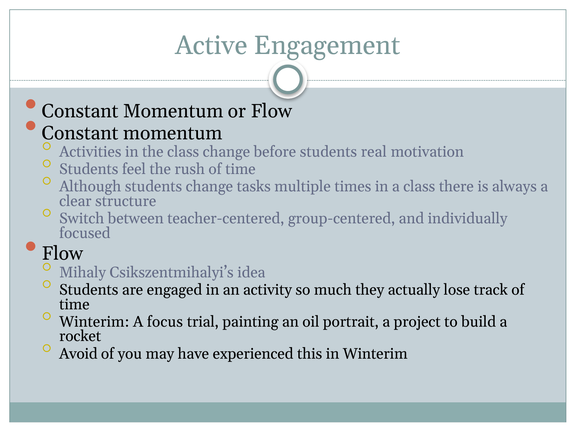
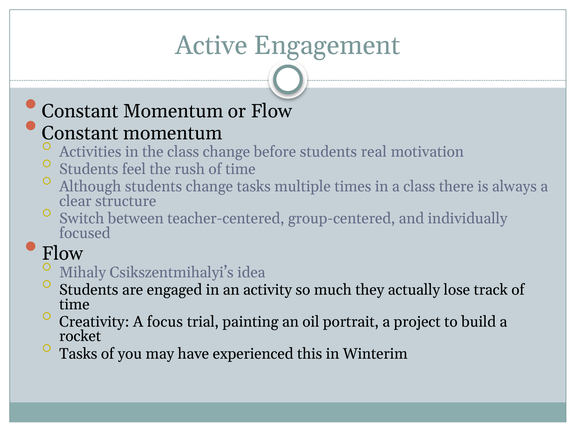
Winterim: Winterim -> Creativity (94, 322)
Avoid: Avoid -> Tasks (78, 354)
